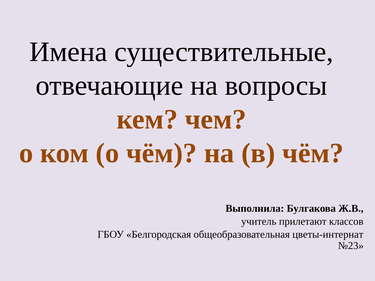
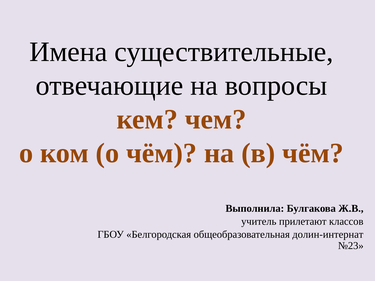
цветы-интернат: цветы-интернат -> долин-интернат (328, 235)
